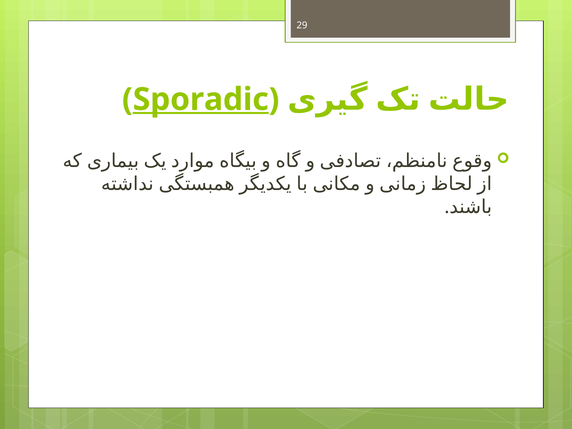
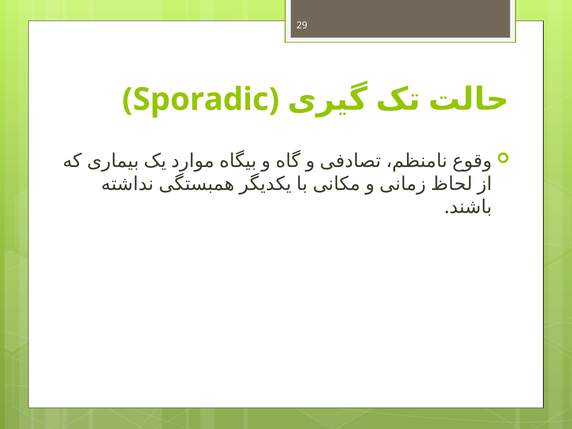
Sporadic underline: present -> none (201, 99)
